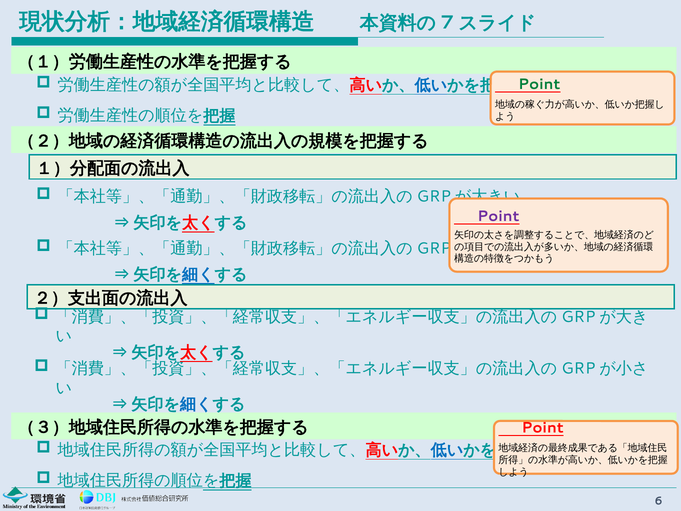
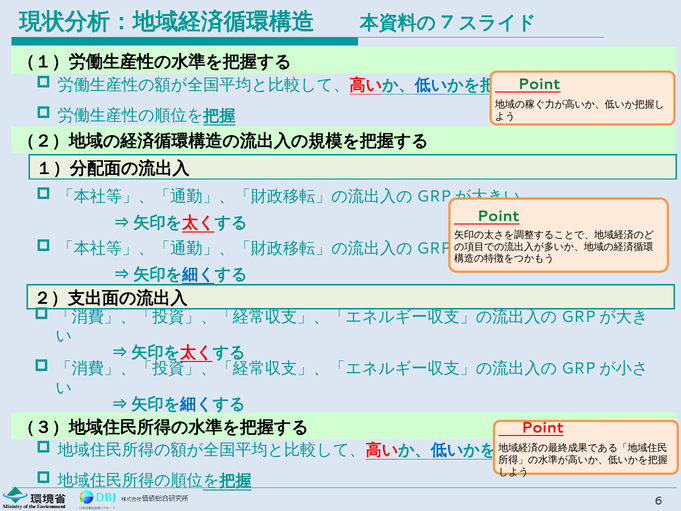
Point colour: purple -> green (498, 216)
